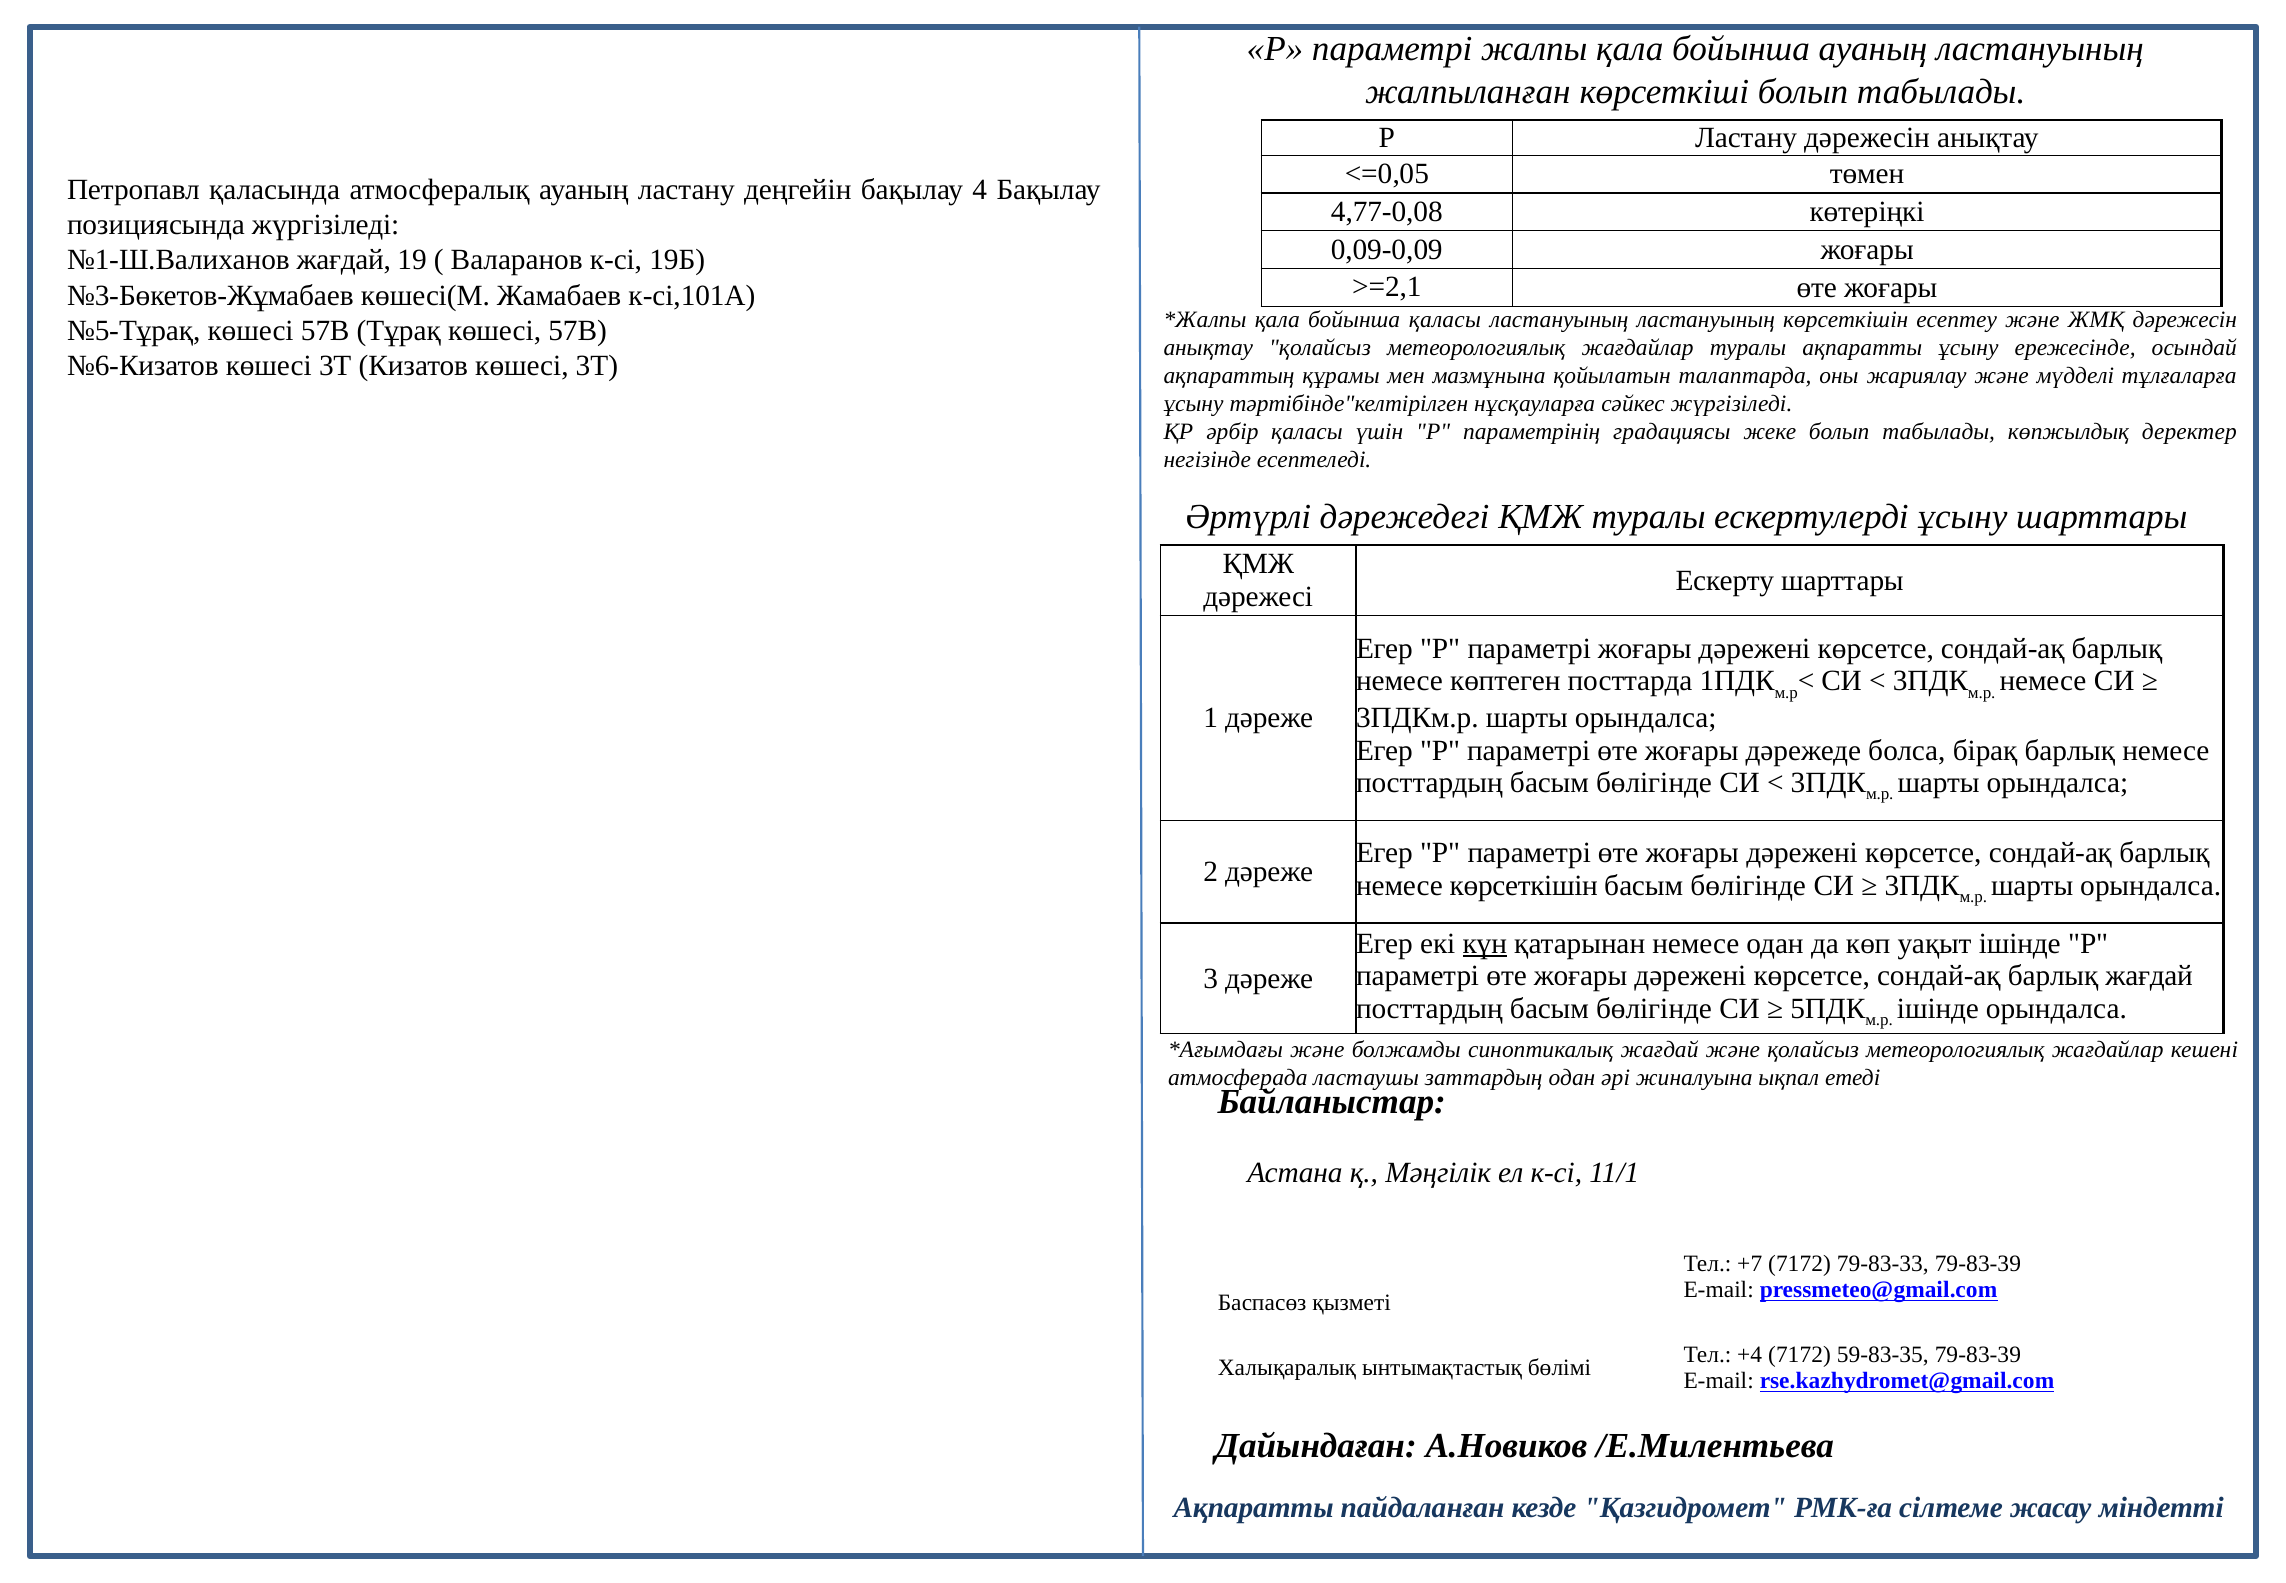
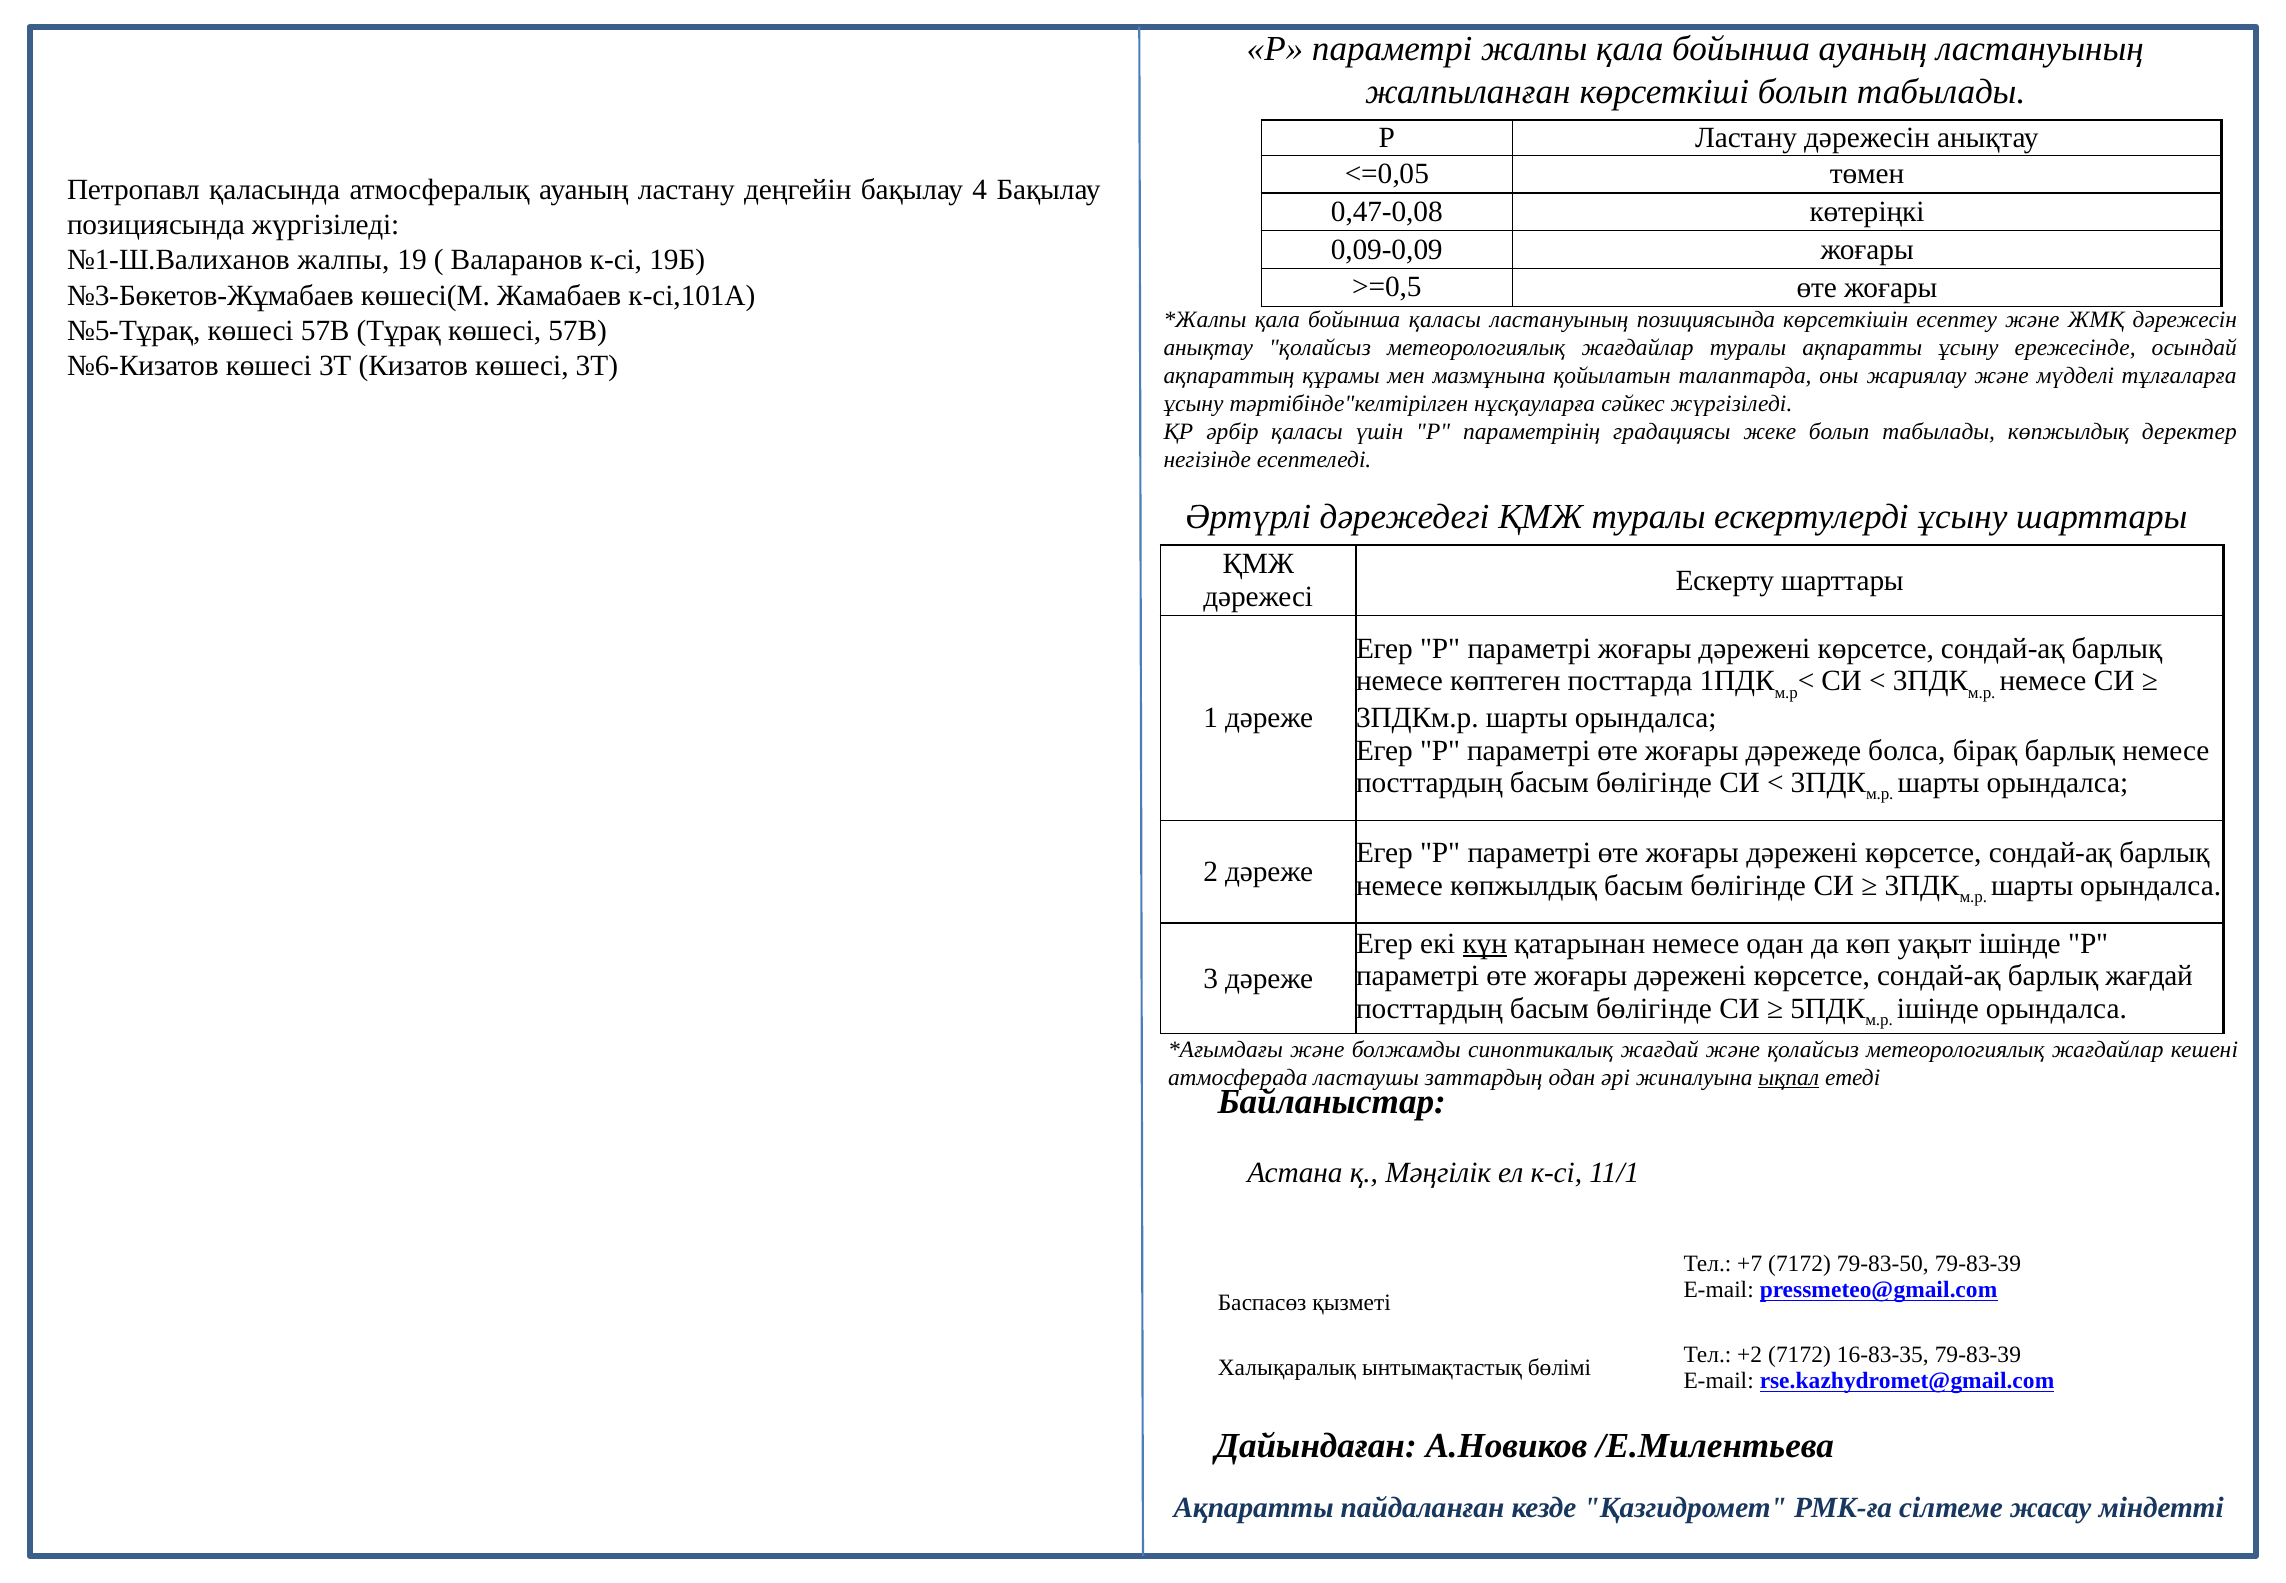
4,77-0,08: 4,77-0,08 -> 0,47-0,08 (1387, 212)
№1-Ш.Валиханов жағдай: жағдай -> жалпы (343, 260)
>=2,1: >=2,1 -> >=0,5 (1387, 287)
ластануының ластануының: ластануының -> позициясында (1706, 319)
немесе көрсеткішін: көрсеткішін -> көпжылдық (1524, 885)
ықпал underline: none -> present (1789, 1077)
79-83-33: 79-83-33 -> 79-83-50 (1883, 1263)
+4: +4 -> +2 (1750, 1355)
59-83-35: 59-83-35 -> 16-83-35 (1883, 1355)
